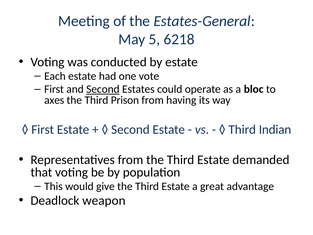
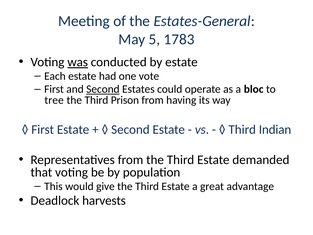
6218: 6218 -> 1783 (179, 39)
was underline: none -> present (78, 62)
axes: axes -> tree (54, 100)
weapon: weapon -> harvests (104, 200)
